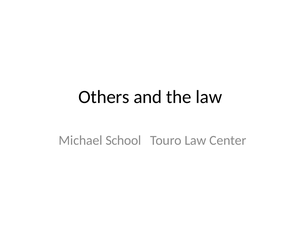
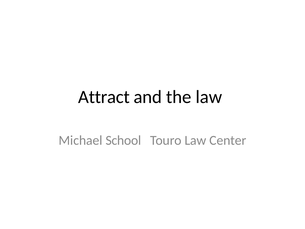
Others: Others -> Attract (104, 97)
